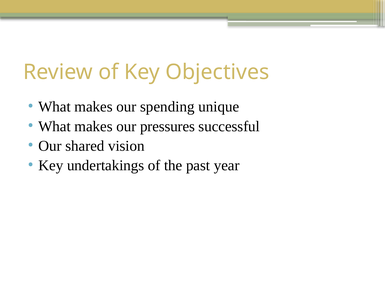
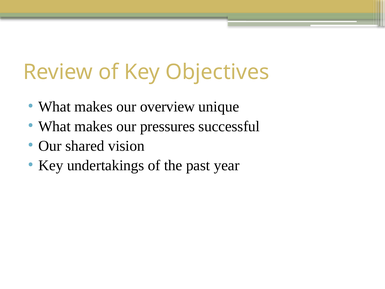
spending: spending -> overview (167, 107)
